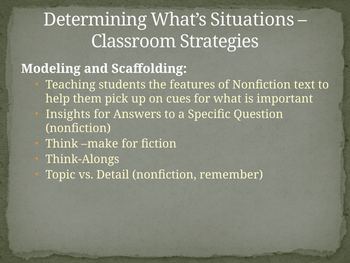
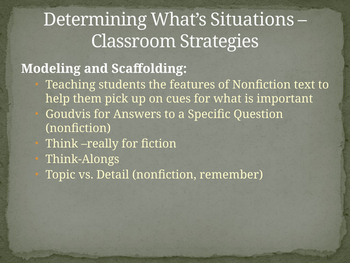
Insights: Insights -> Goudvis (68, 114)
make: make -> really (100, 143)
